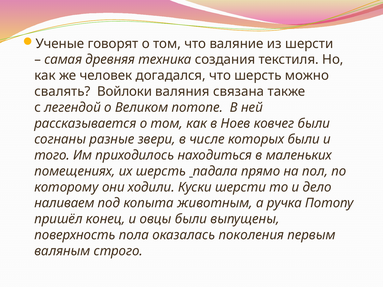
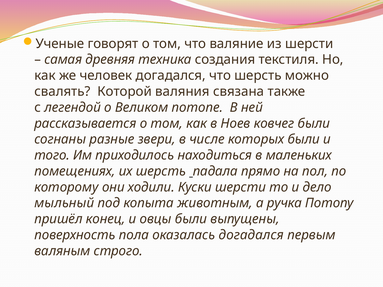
Войлоки: Войлоки -> Которой (125, 92)
наливаем: наливаем -> мыльный (64, 203)
оказалась поколения: поколения -> догадался (251, 235)
